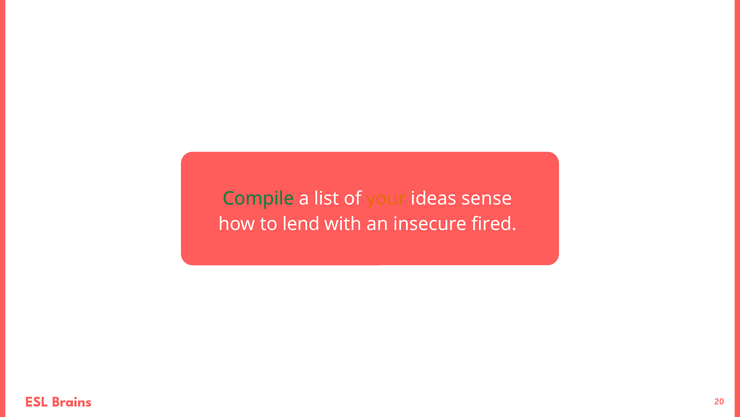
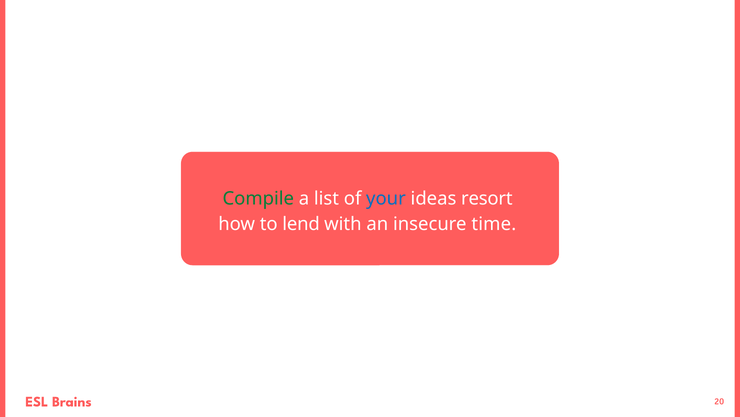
your colour: orange -> blue (386, 198)
sense: sense -> resort (487, 198)
fired: fired -> time (494, 224)
